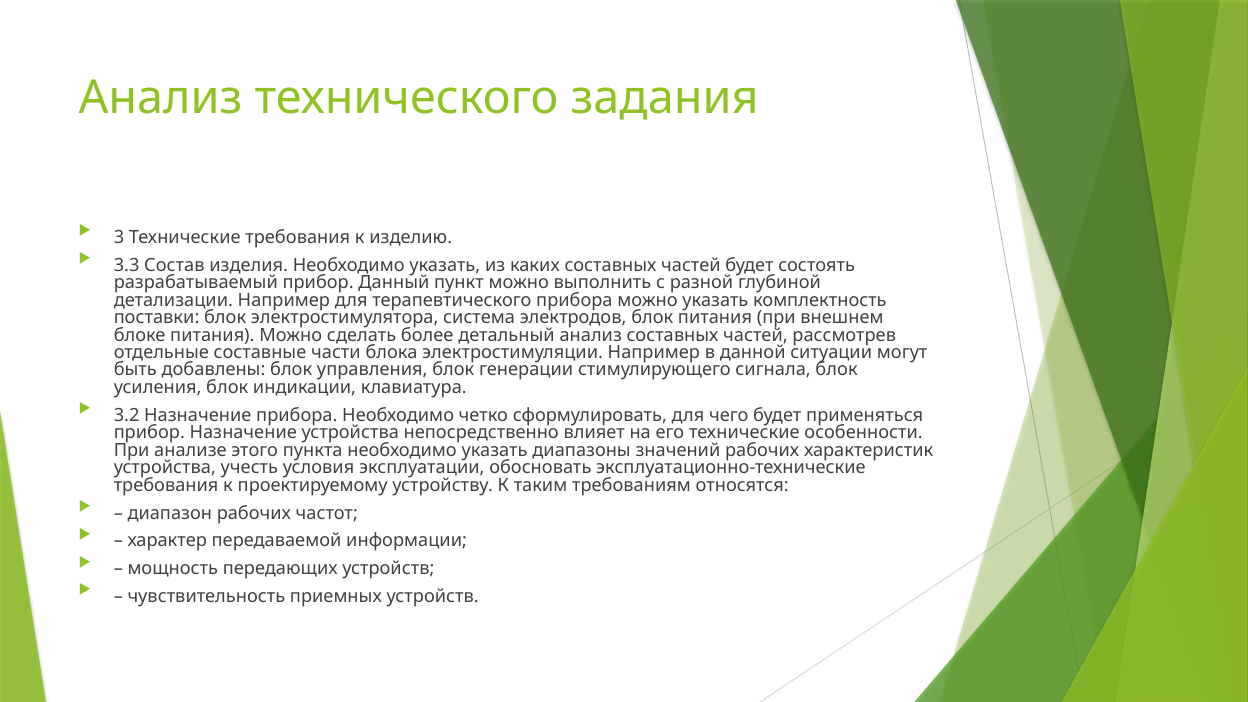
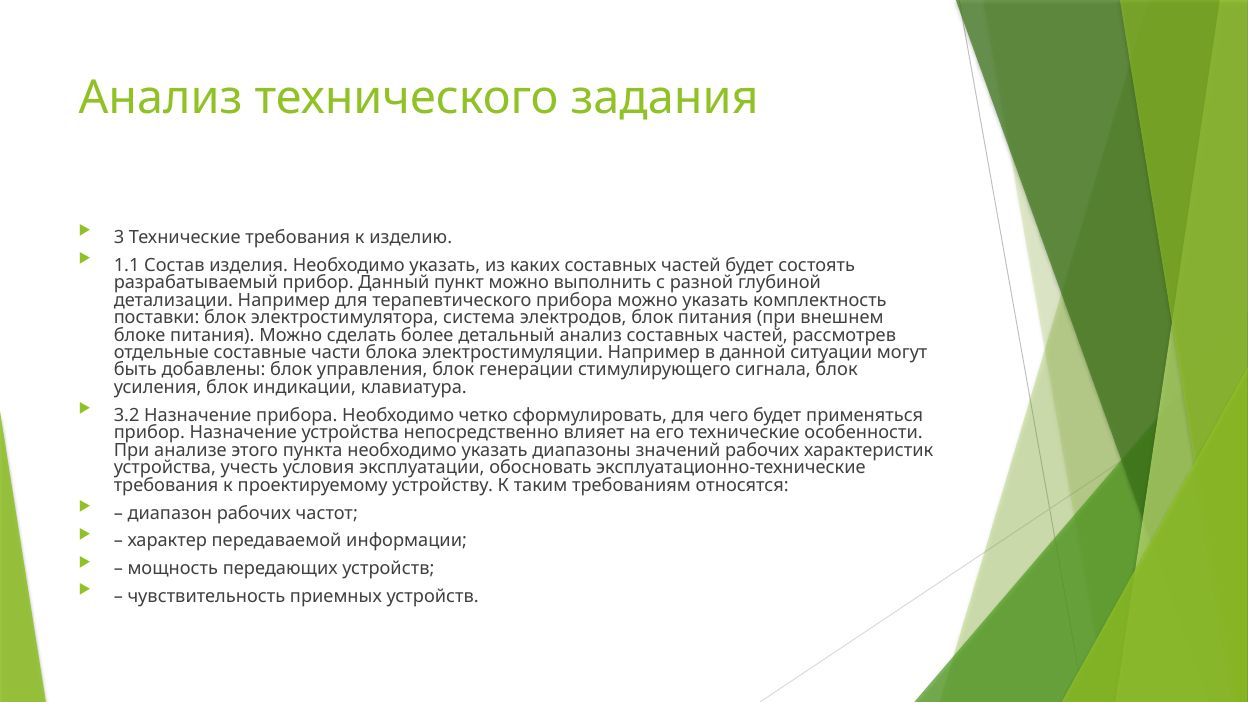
3.3: 3.3 -> 1.1 (127, 265)
